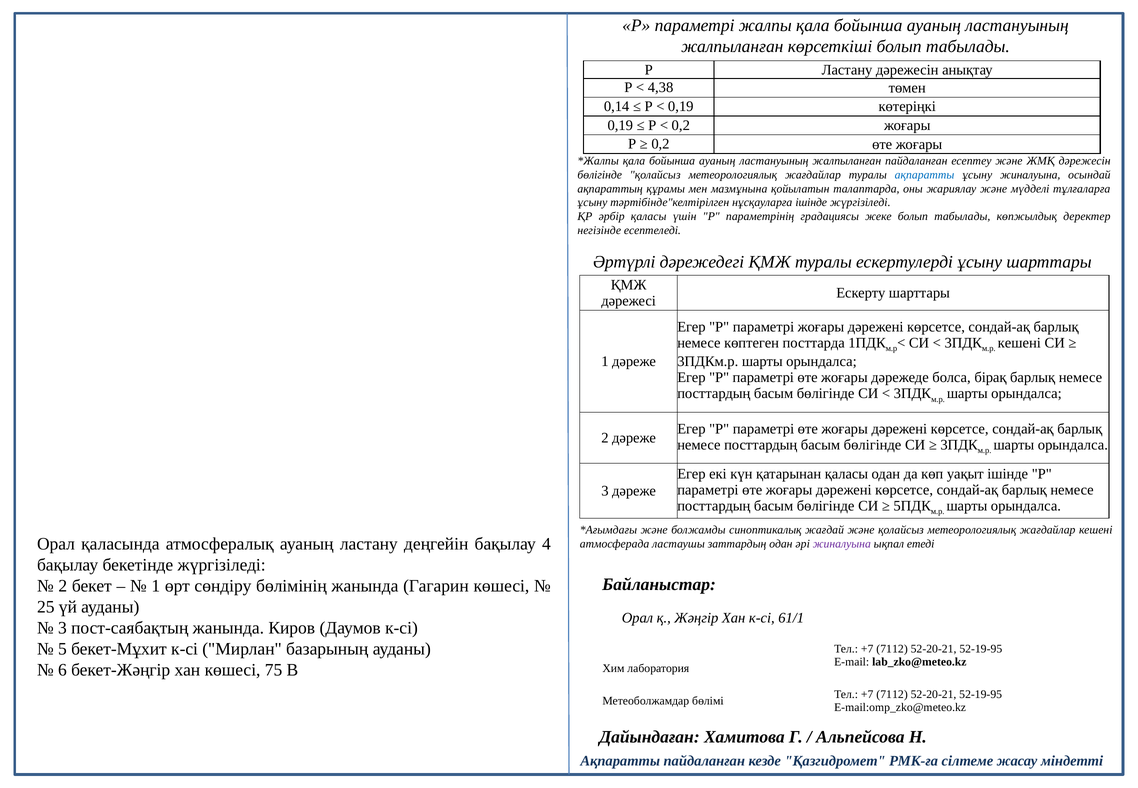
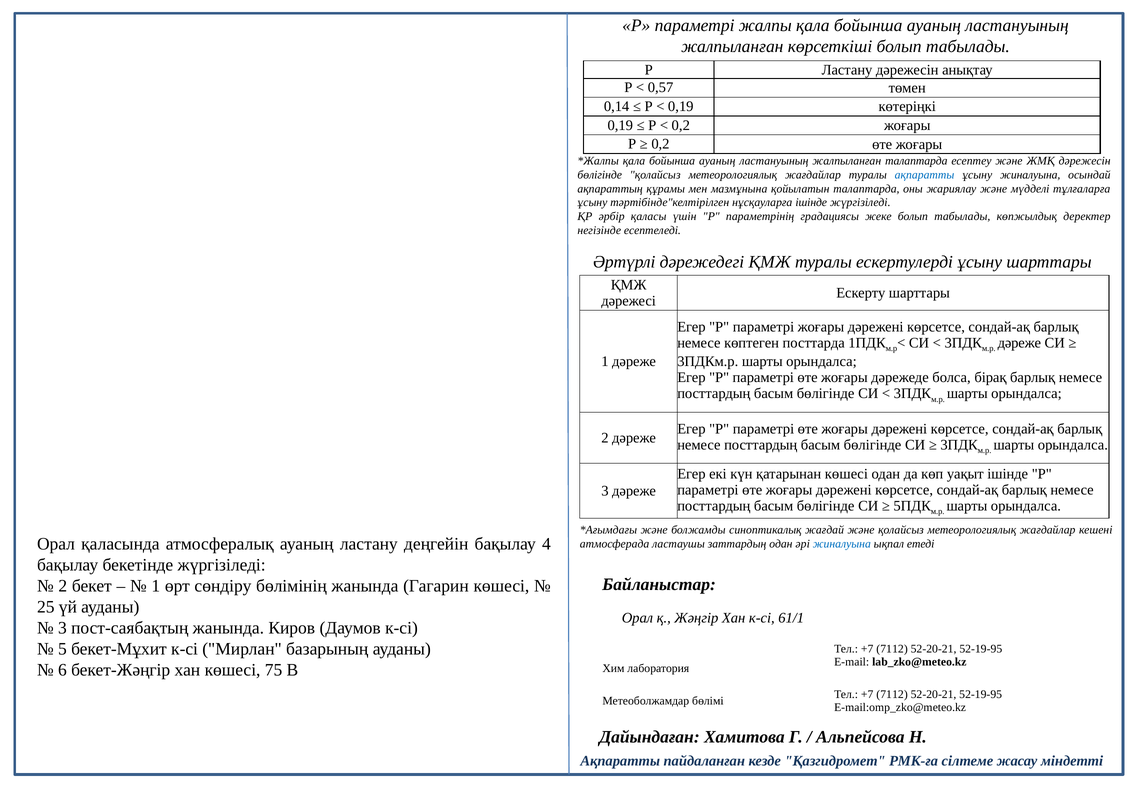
4,38: 4,38 -> 0,57 (661, 88)
жалпыланған пайдаланған: пайдаланған -> талаптарда (916, 161)
кешені: кешені -> дәреже (1019, 343)
қатарынан қаласы: қаласы -> көшесі (846, 474)
жиналуына colour: purple -> blue (842, 544)
